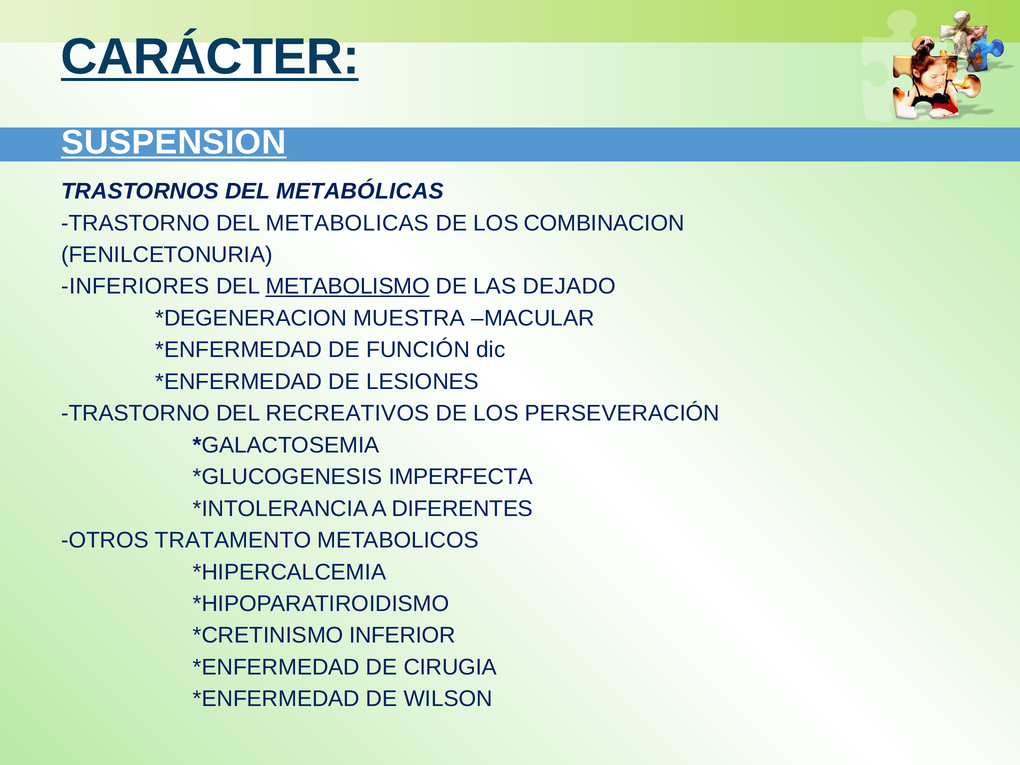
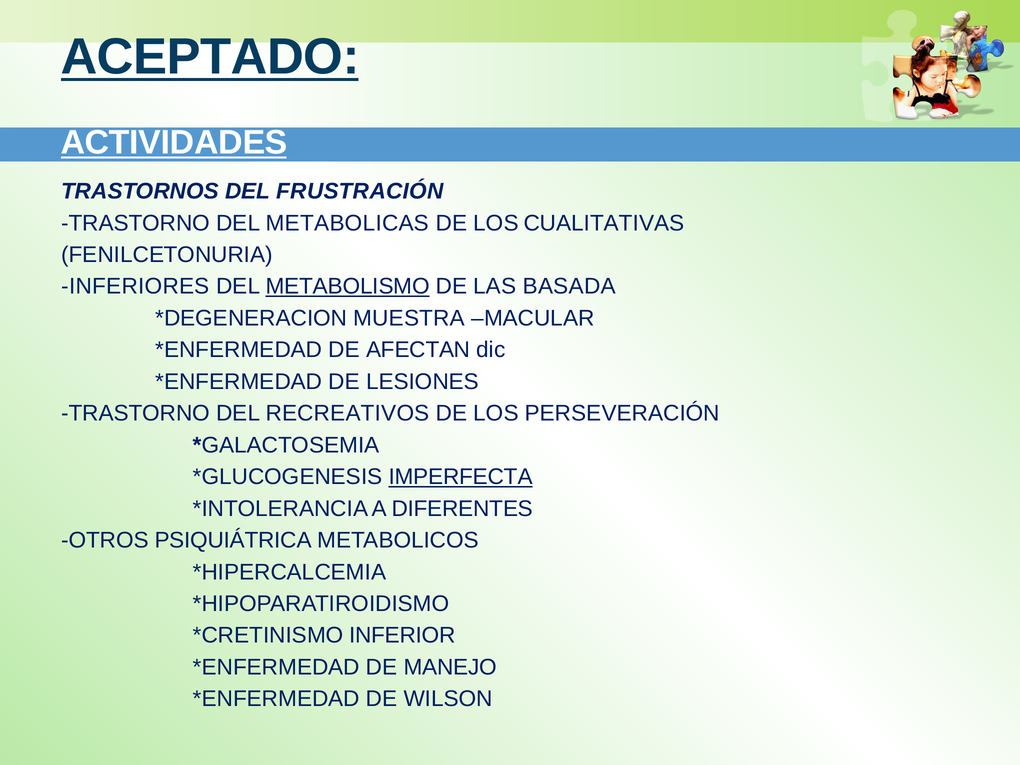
CARÁCTER: CARÁCTER -> ACEPTADO (210, 57)
SUSPENSION: SUSPENSION -> ACTIVIDADES (174, 143)
METABÓLICAS: METABÓLICAS -> FRUSTRACIÓN (360, 191)
COMBINACION: COMBINACION -> CUALITATIVAS (604, 223)
DEJADO: DEJADO -> BASADA (569, 287)
FUNCIÓN: FUNCIÓN -> AFECTAN (418, 350)
IMPERFECTA underline: none -> present (461, 477)
TRATAMENTO: TRATAMENTO -> PSIQUIÁTRICA (233, 540)
CIRUGIA: CIRUGIA -> MANEJO (450, 667)
